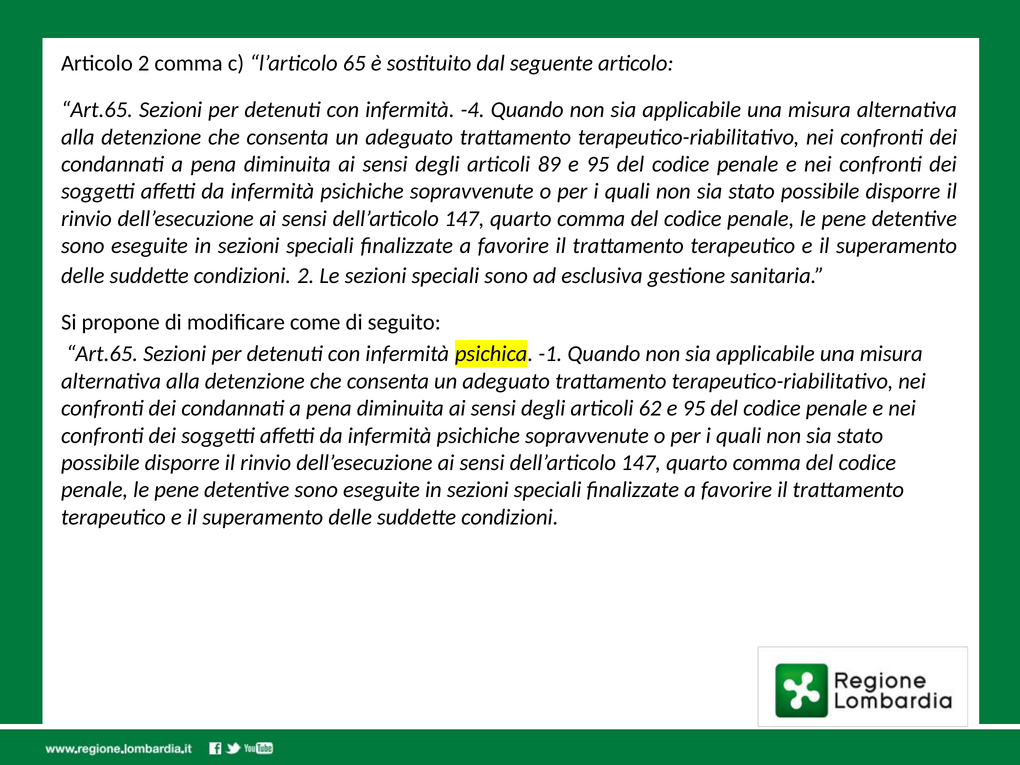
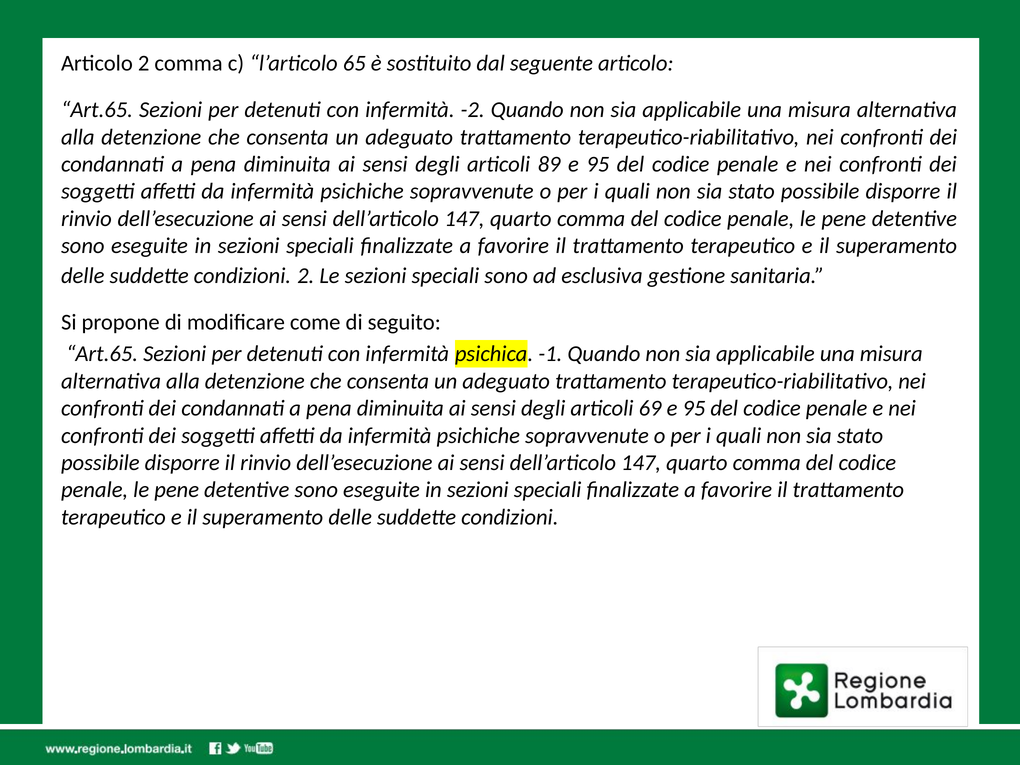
-4: -4 -> -2 (473, 110)
62: 62 -> 69 (650, 408)
